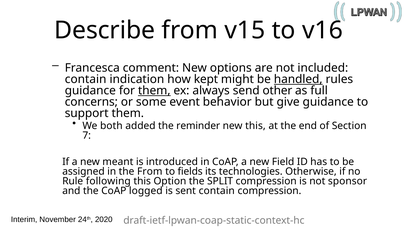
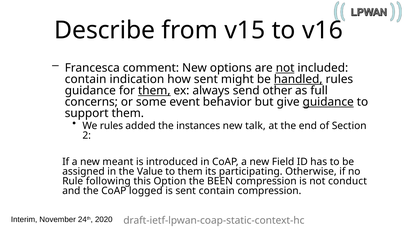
not underline: none -> present (285, 68)
how kept: kept -> sent (206, 79)
guidance underline: none -> present (328, 102)
We both: both -> rules (111, 126)
reminder: reminder -> instances (198, 126)
new this: this -> talk (255, 126)
7: 7 -> 2 (87, 135)
the From: From -> Value (150, 171)
to fields: fields -> them (190, 171)
technologies: technologies -> participating (251, 171)
SPLIT: SPLIT -> BEEN (220, 181)
sponsor: sponsor -> conduct (348, 181)
